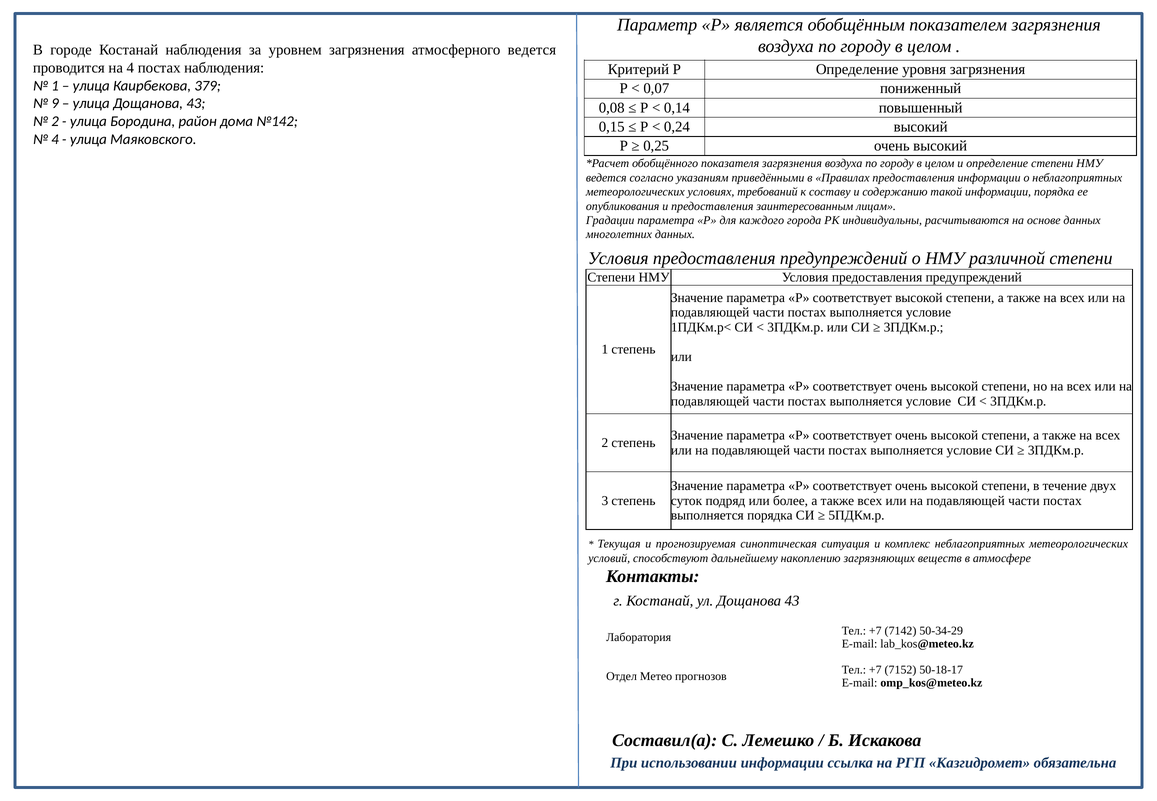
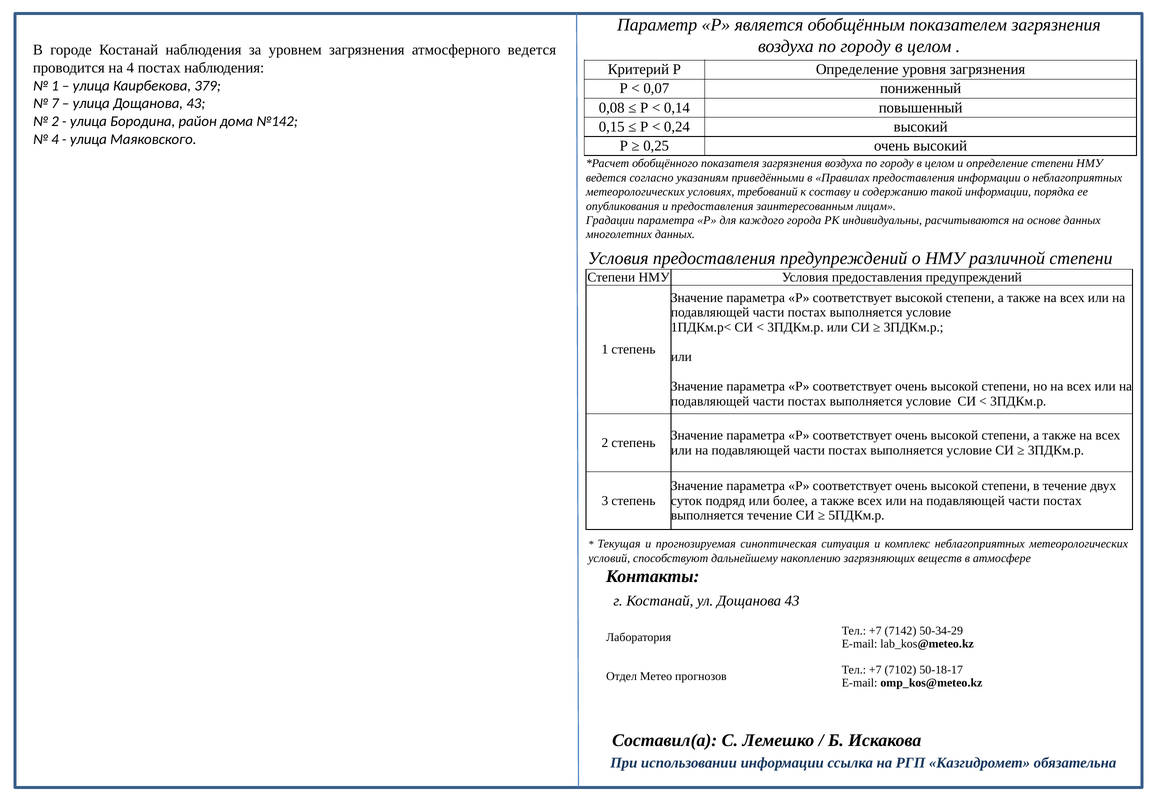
9: 9 -> 7 (55, 103)
выполняется порядка: порядка -> течение (770, 515)
7152: 7152 -> 7102 (901, 670)
